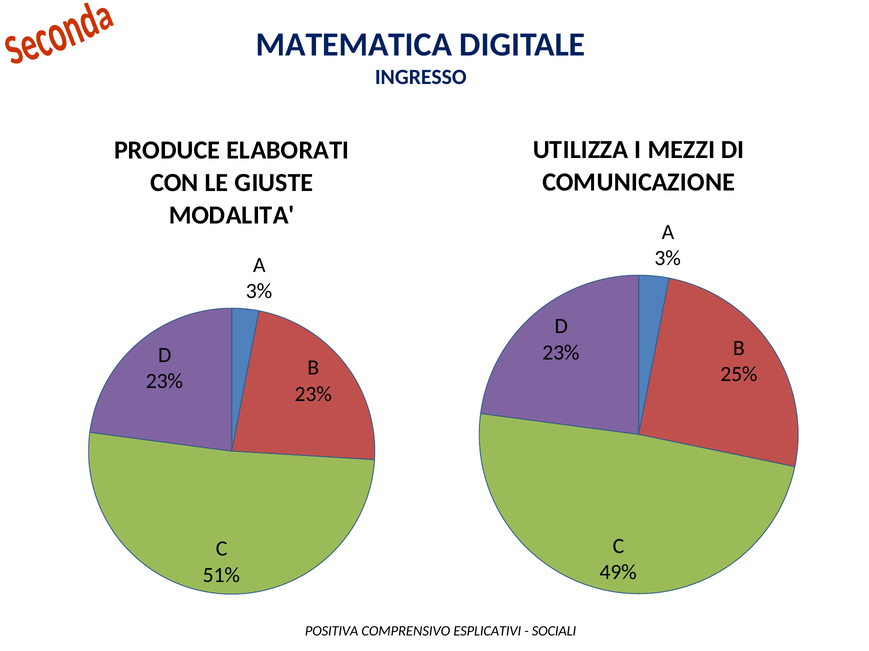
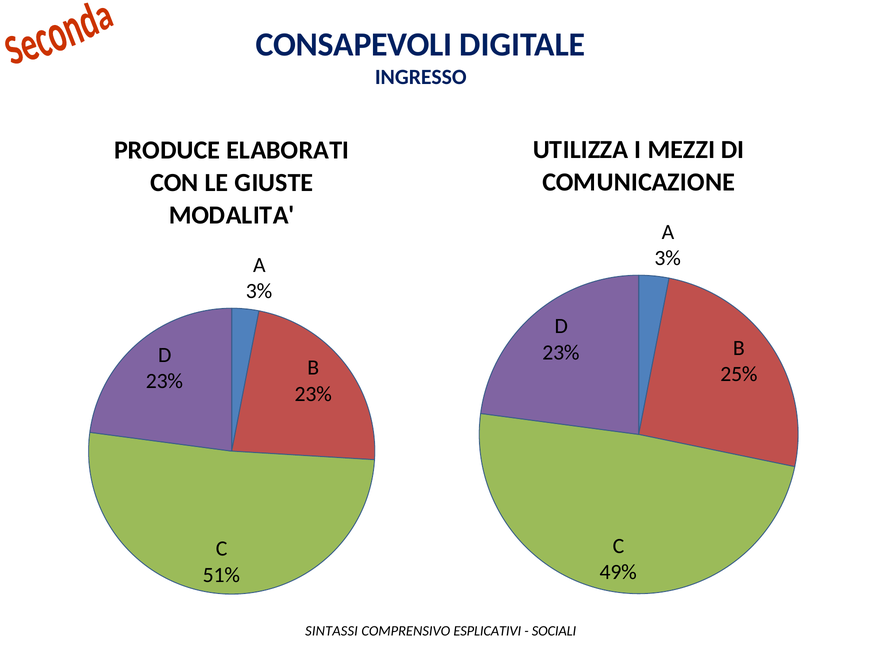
MATEMATICA: MATEMATICA -> CONSAPEVOLI (354, 45)
POSITIVA: POSITIVA -> SINTASSI (332, 632)
